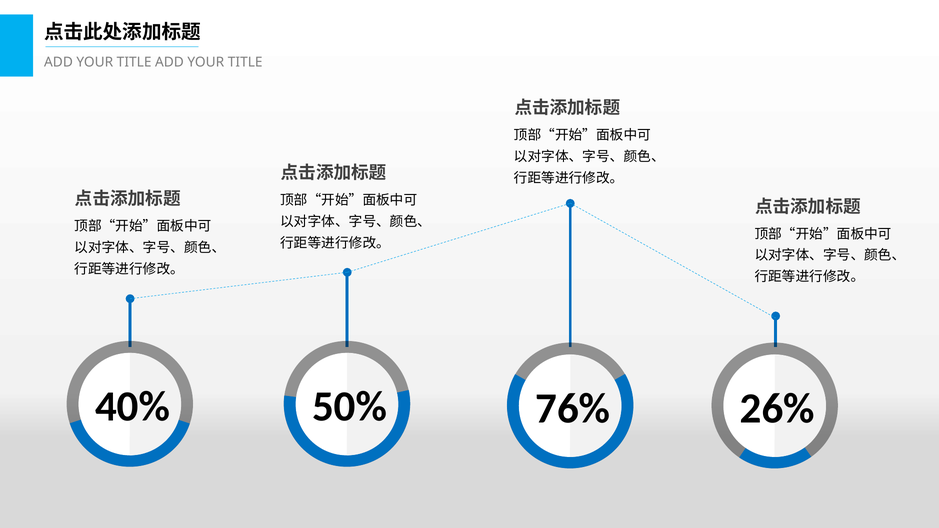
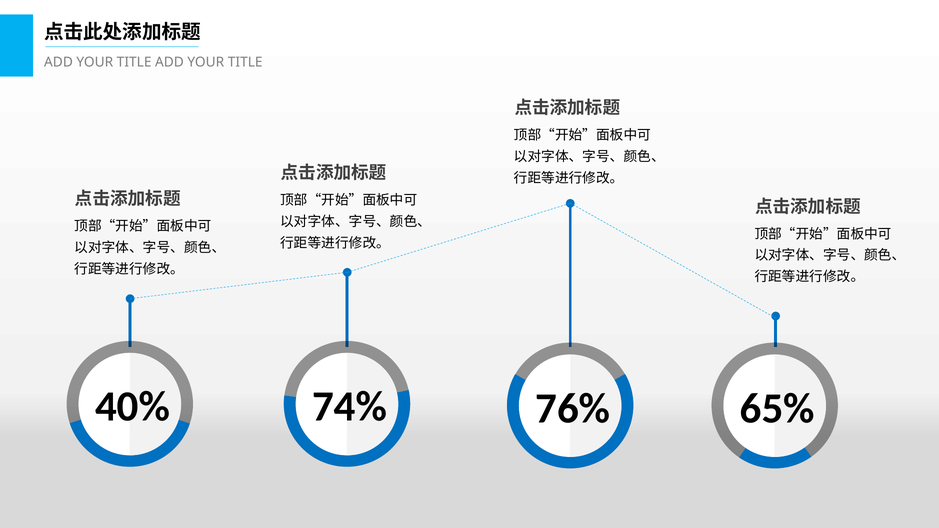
50%: 50% -> 74% (350, 407)
26%: 26% -> 65% (777, 409)
